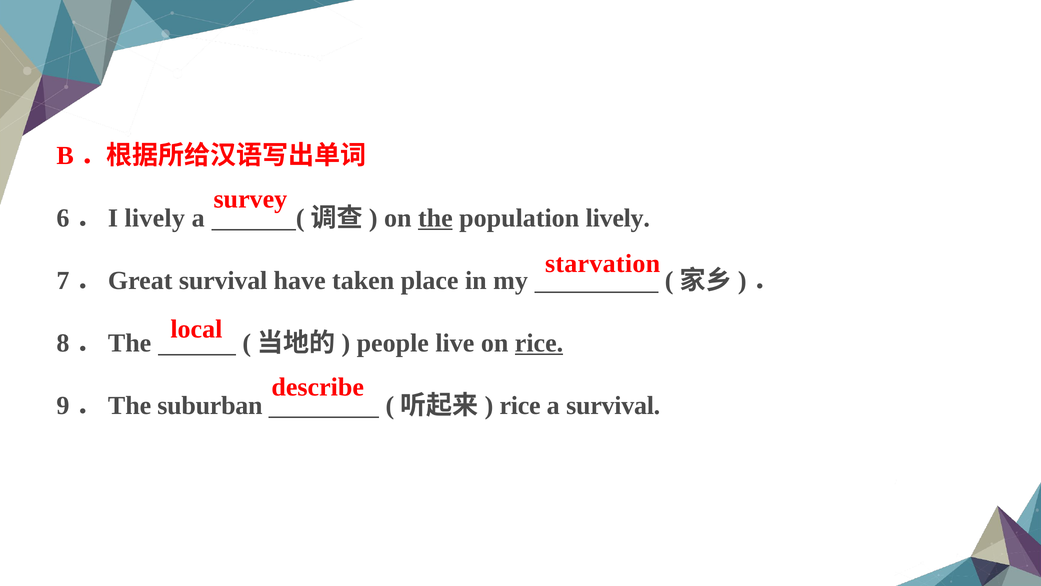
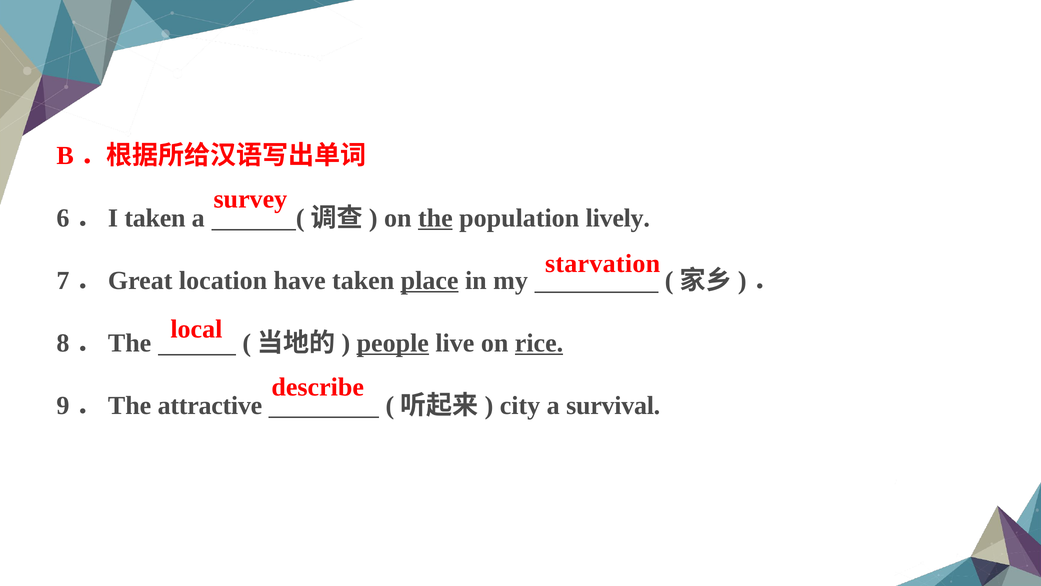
6．I lively: lively -> taken (155, 218)
7．Great survival: survival -> location (223, 280)
place underline: none -> present (430, 280)
people underline: none -> present (393, 343)
suburban: suburban -> attractive (210, 405)
rice: rice -> city (520, 405)
